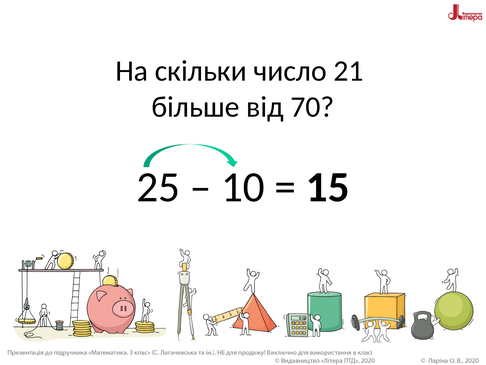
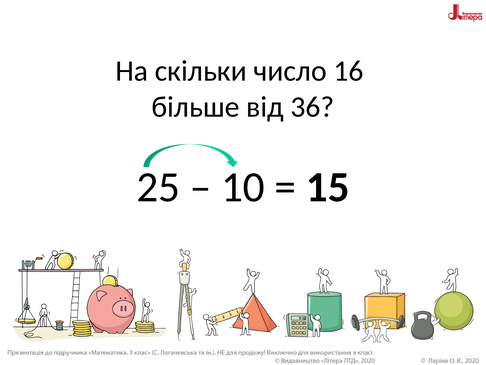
21: 21 -> 16 (349, 71)
70: 70 -> 36 (312, 107)
